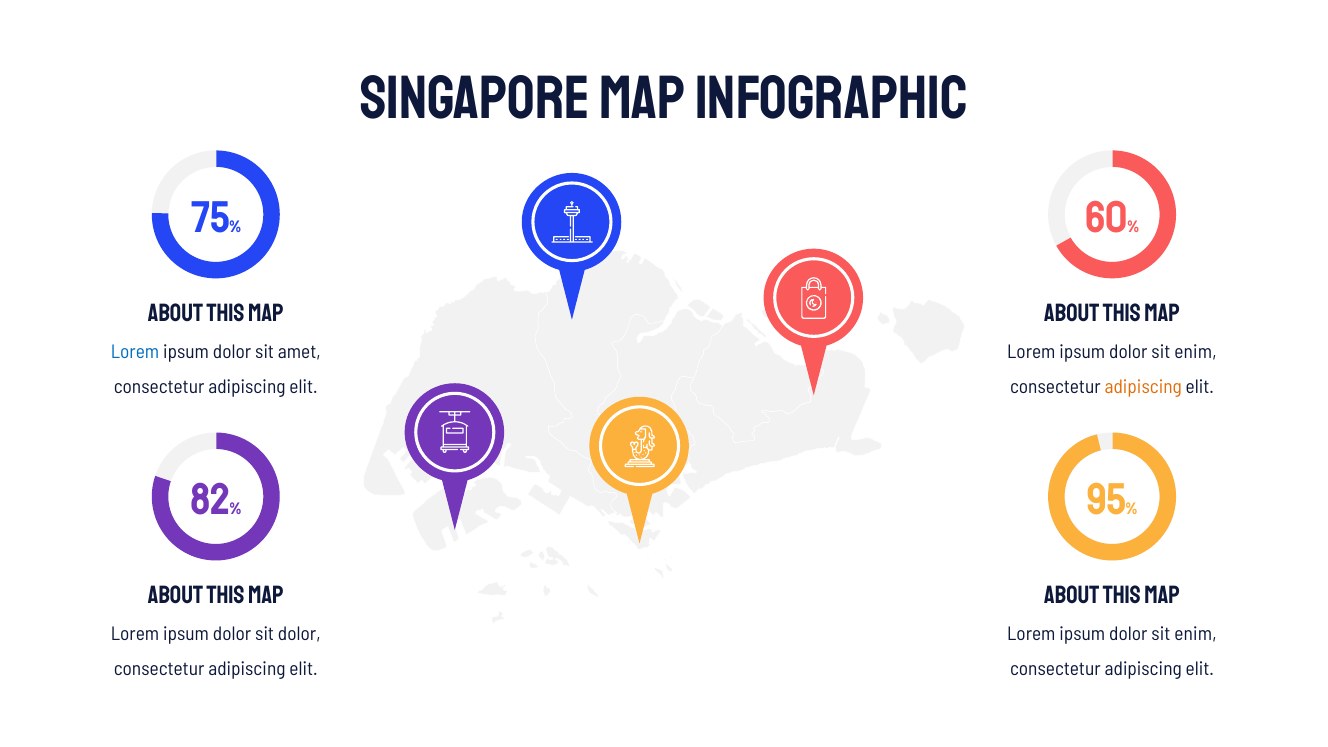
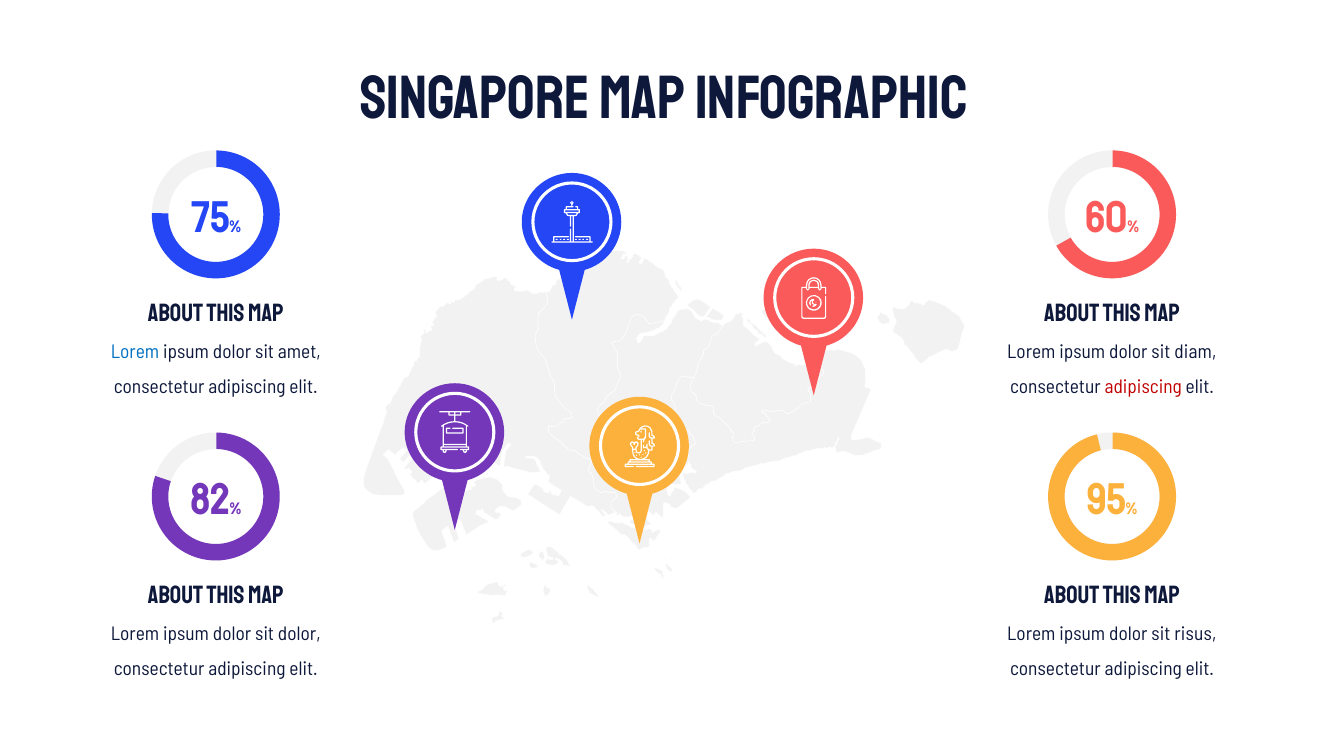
enim: enim -> diam (1195, 352)
adipiscing colour: orange -> red (1143, 387)
enim: enim -> risus (1195, 634)
